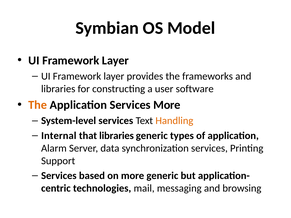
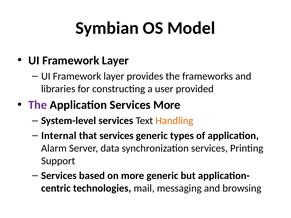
software: software -> provided (195, 89)
The colour: orange -> purple (38, 105)
that libraries: libraries -> services (116, 136)
